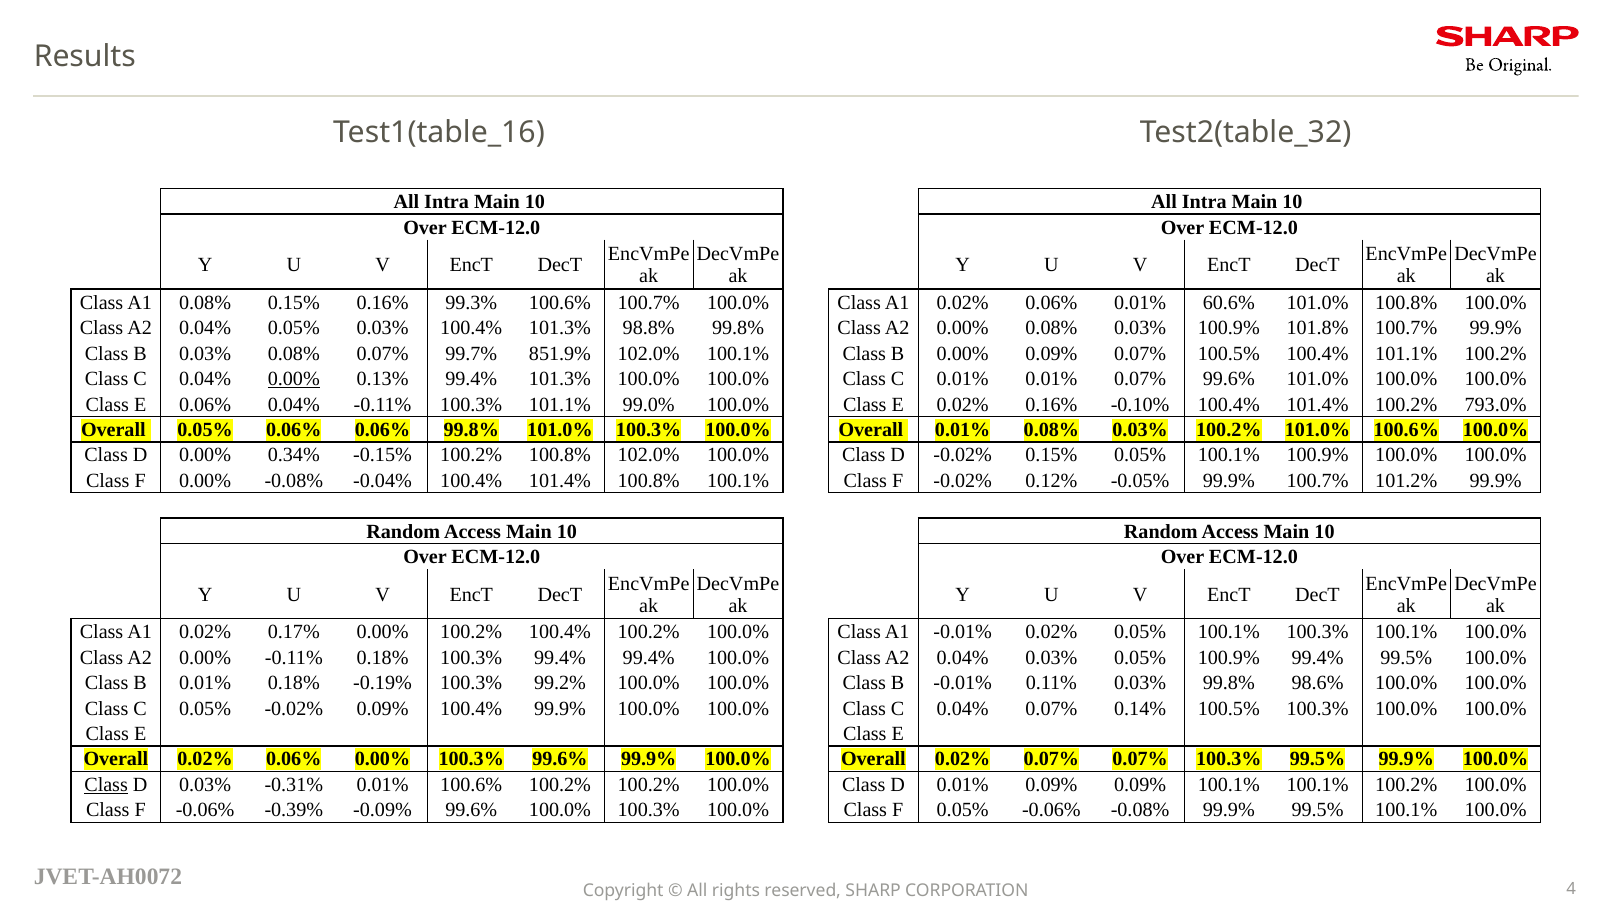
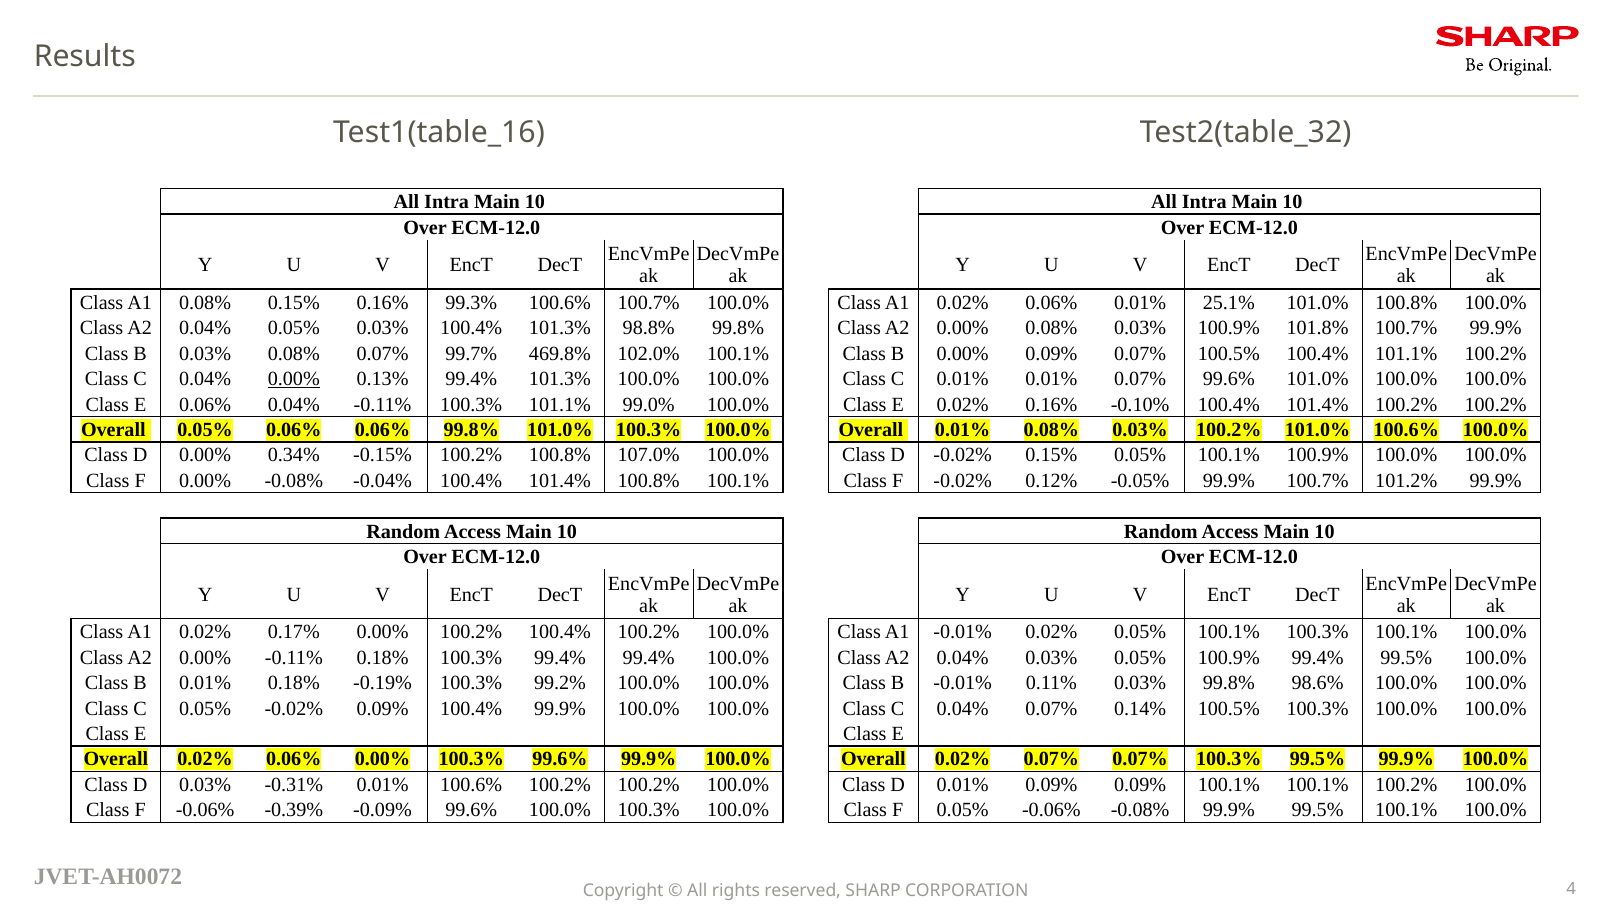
60.6%: 60.6% -> 25.1% (1229, 303)
851.9%: 851.9% -> 469.8% (560, 354)
101.4% 100.2% 793.0%: 793.0% -> 100.2% (1496, 405)
100.8% 102.0%: 102.0% -> 107.0% (649, 456)
Class underline: present -> none (106, 785)
